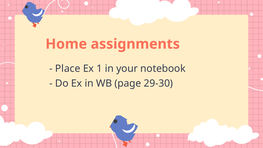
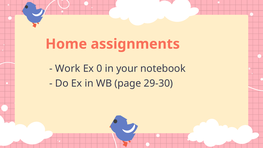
Place: Place -> Work (68, 69)
1: 1 -> 0 (99, 69)
